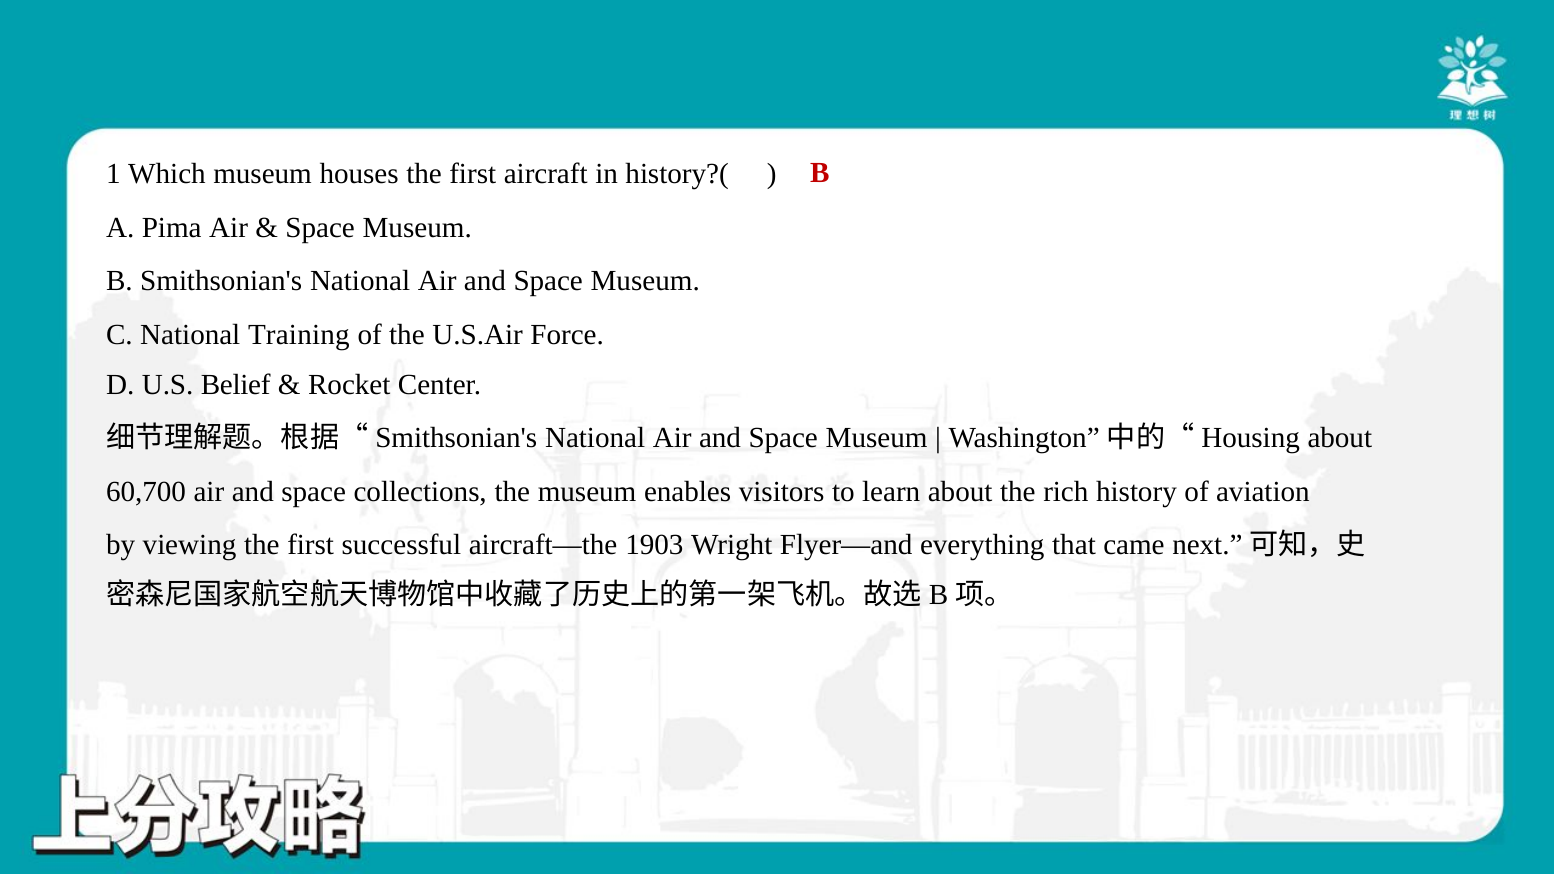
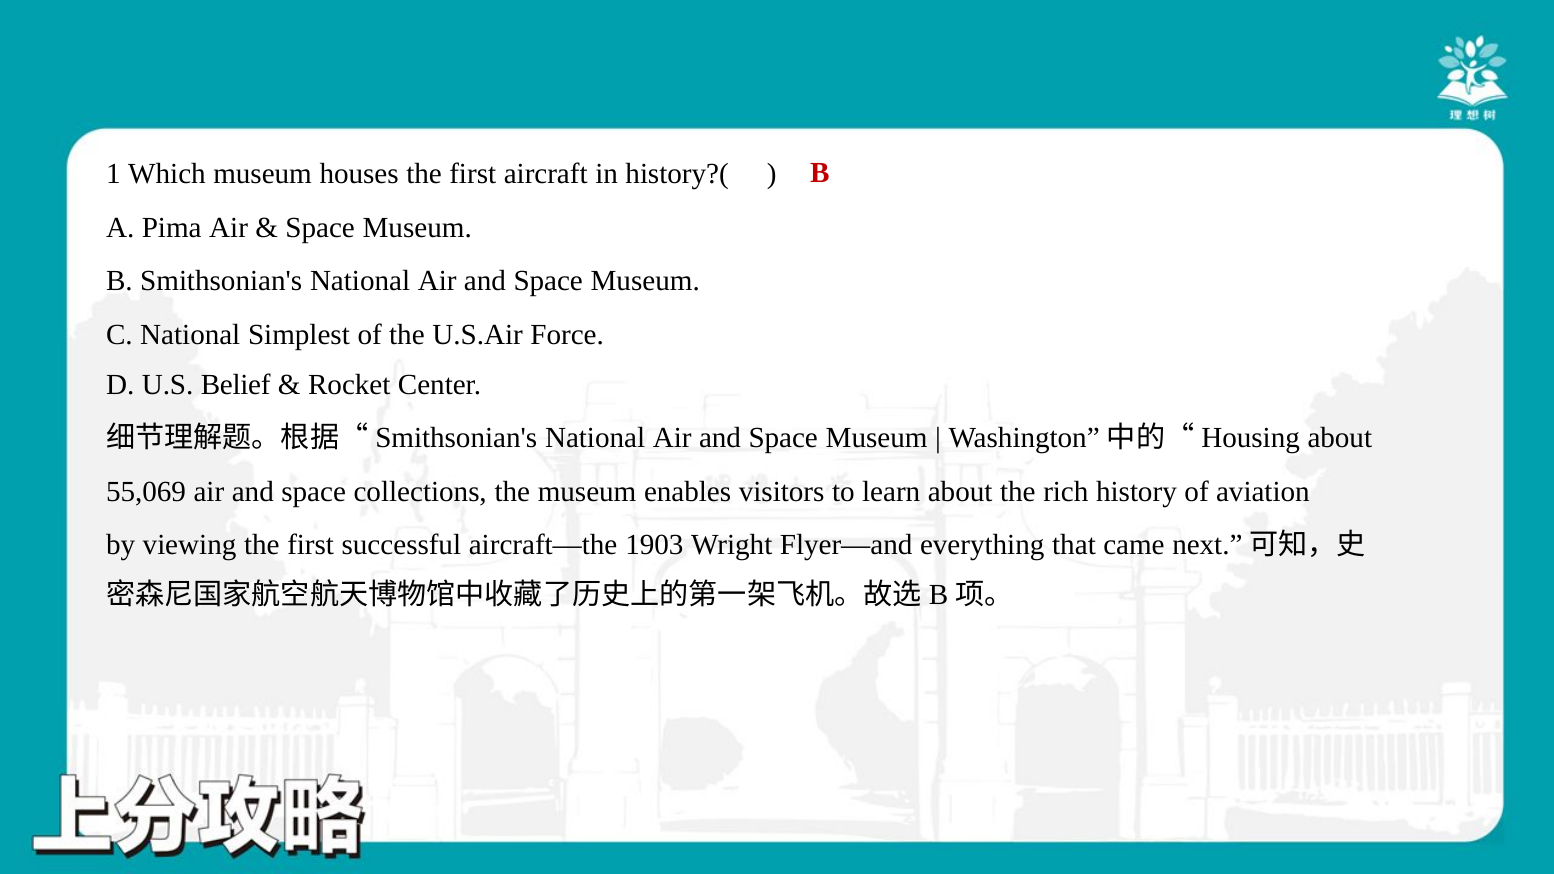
Training: Training -> Simplest (299, 335)
60,700: 60,700 -> 55,069 (146, 492)
